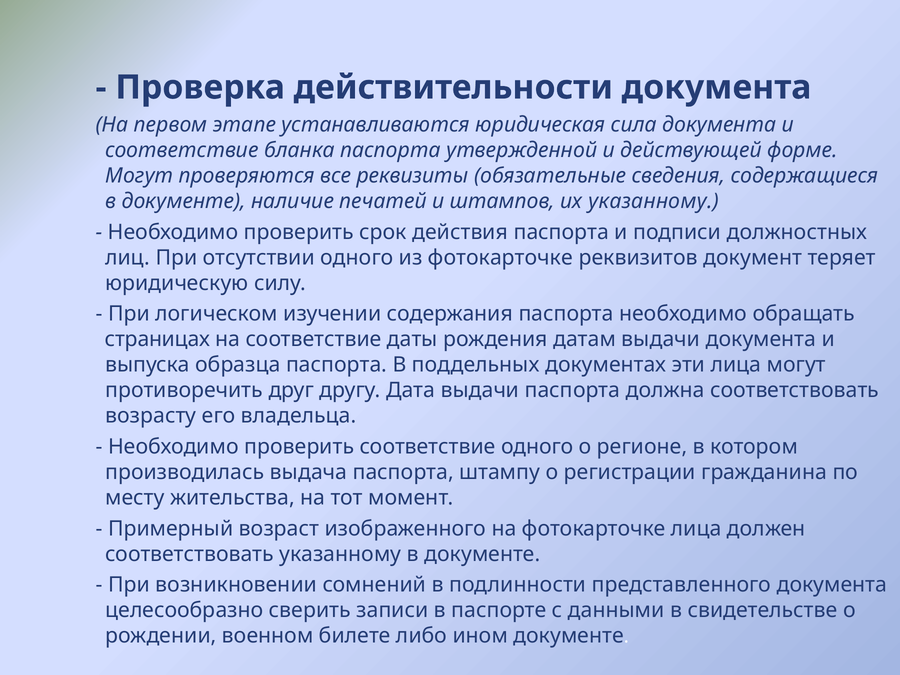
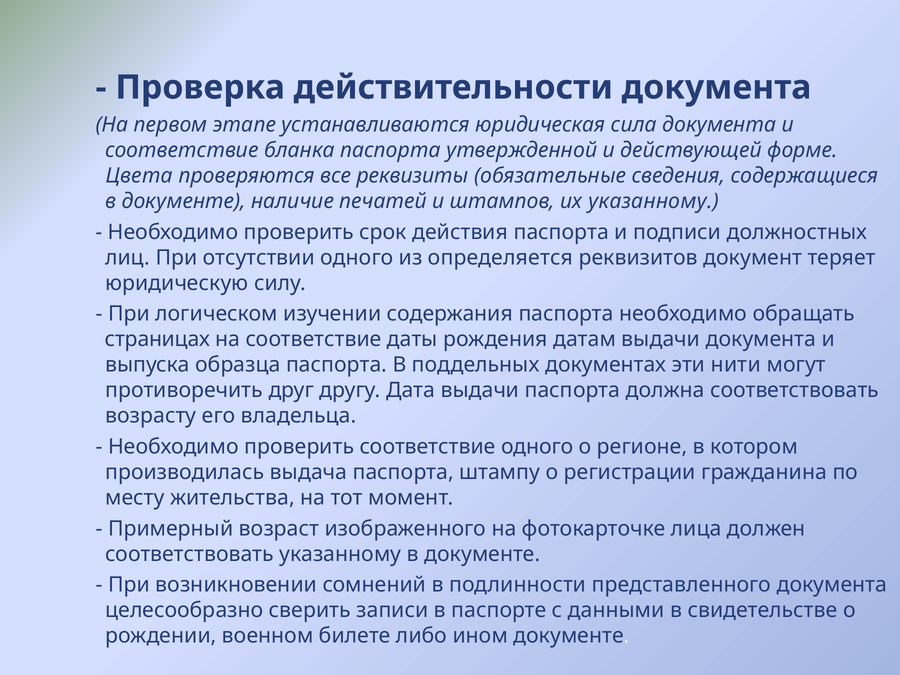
Могут: Могут -> Цвета (139, 176)
из фотокарточке: фотокарточке -> определяется (500, 258)
эти лица: лица -> нити (736, 365)
